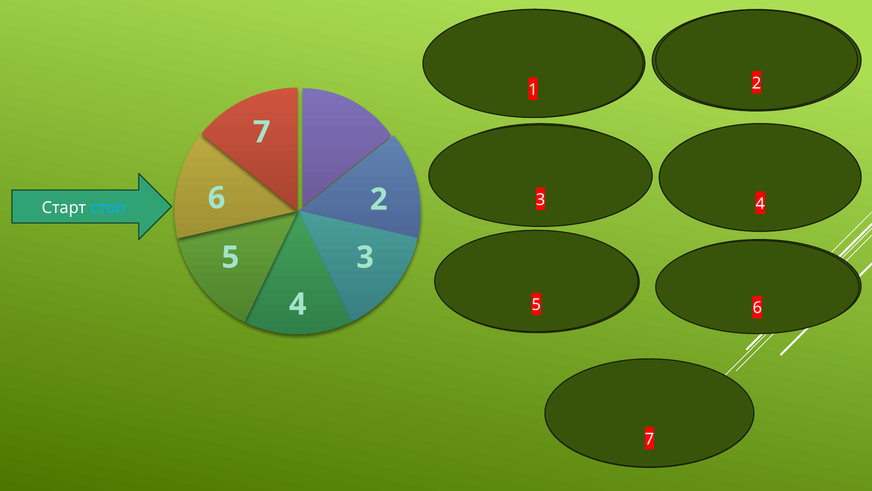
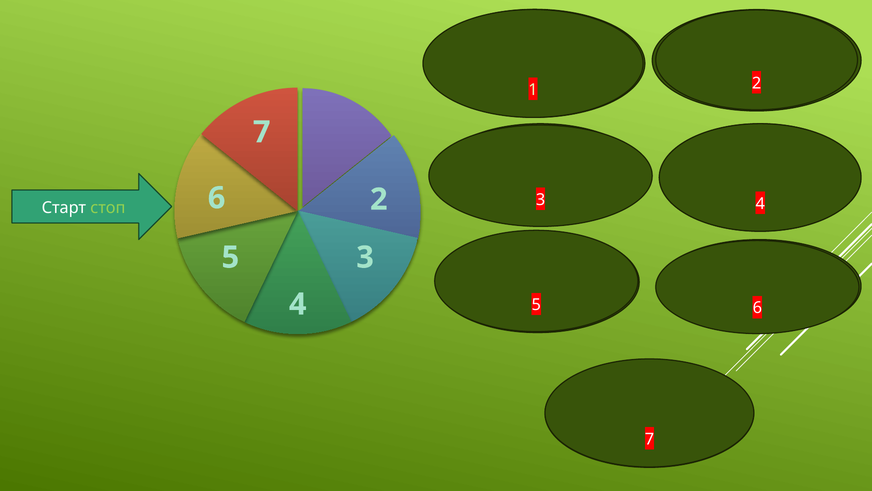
стоп colour: light blue -> light green (108, 207)
